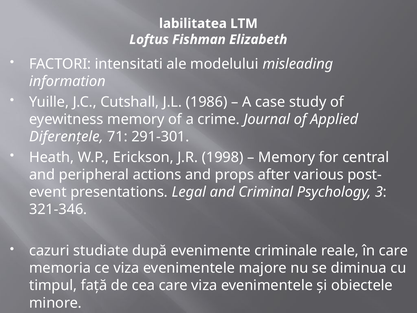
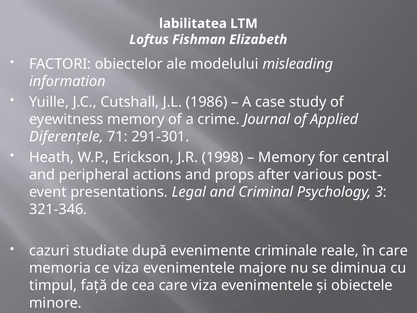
intensitati: intensitati -> obiectelor (129, 64)
